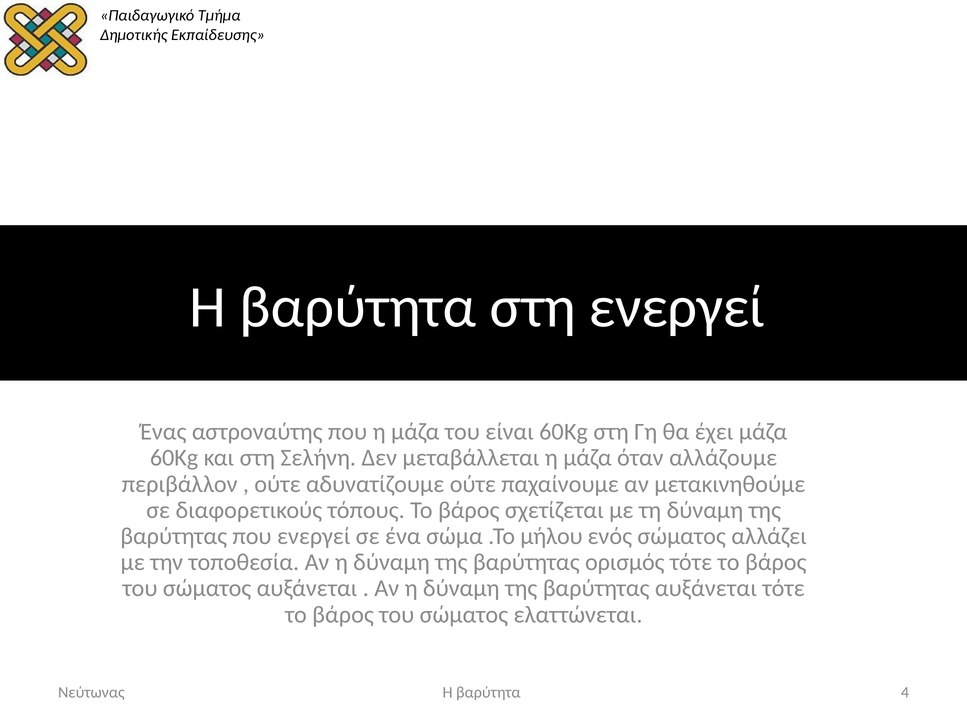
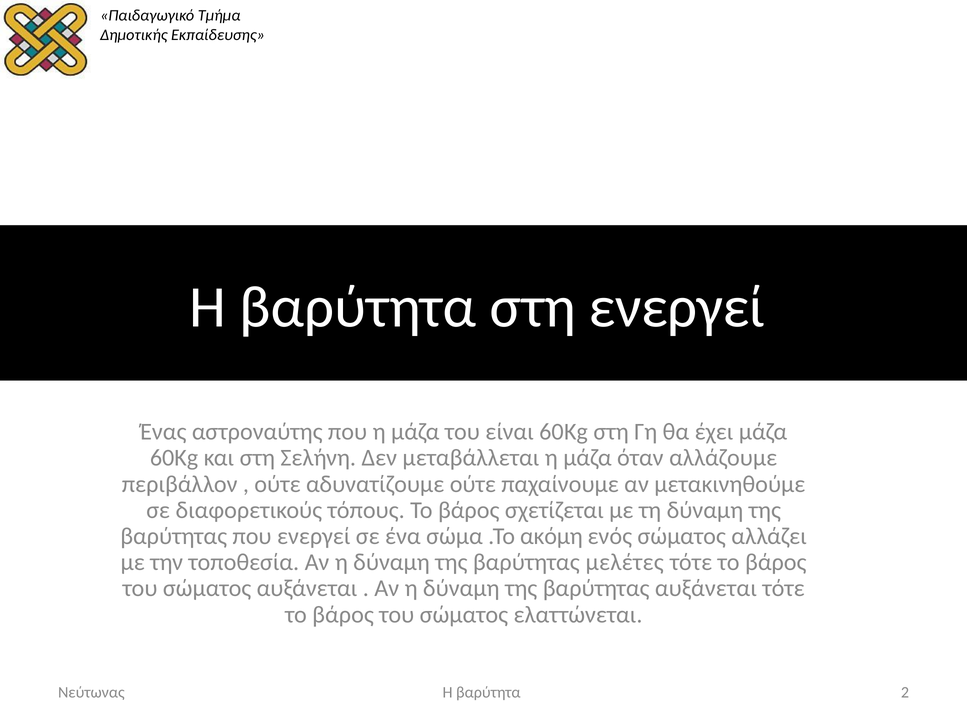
μήλου: μήλου -> ακόμη (551, 536)
ορισμός: ορισμός -> μελέτες (625, 563)
4: 4 -> 2 (905, 692)
